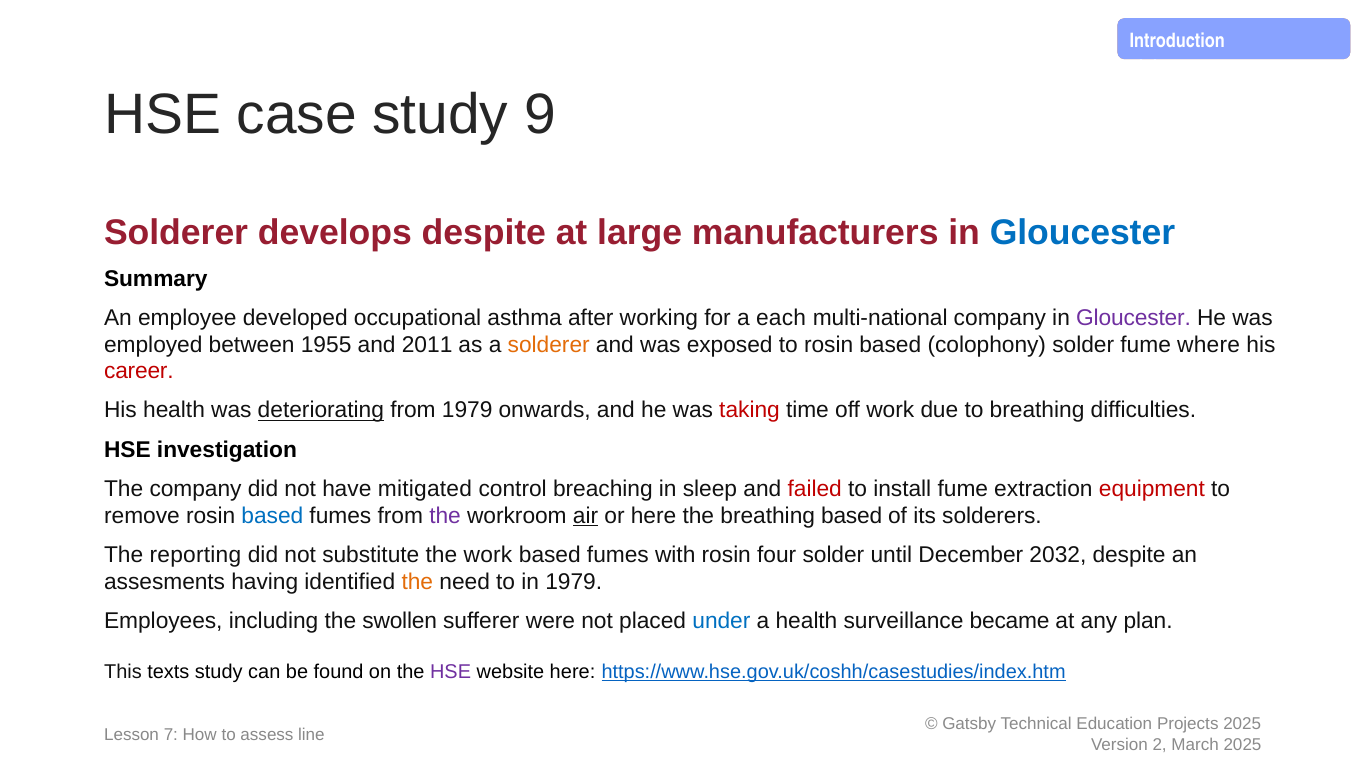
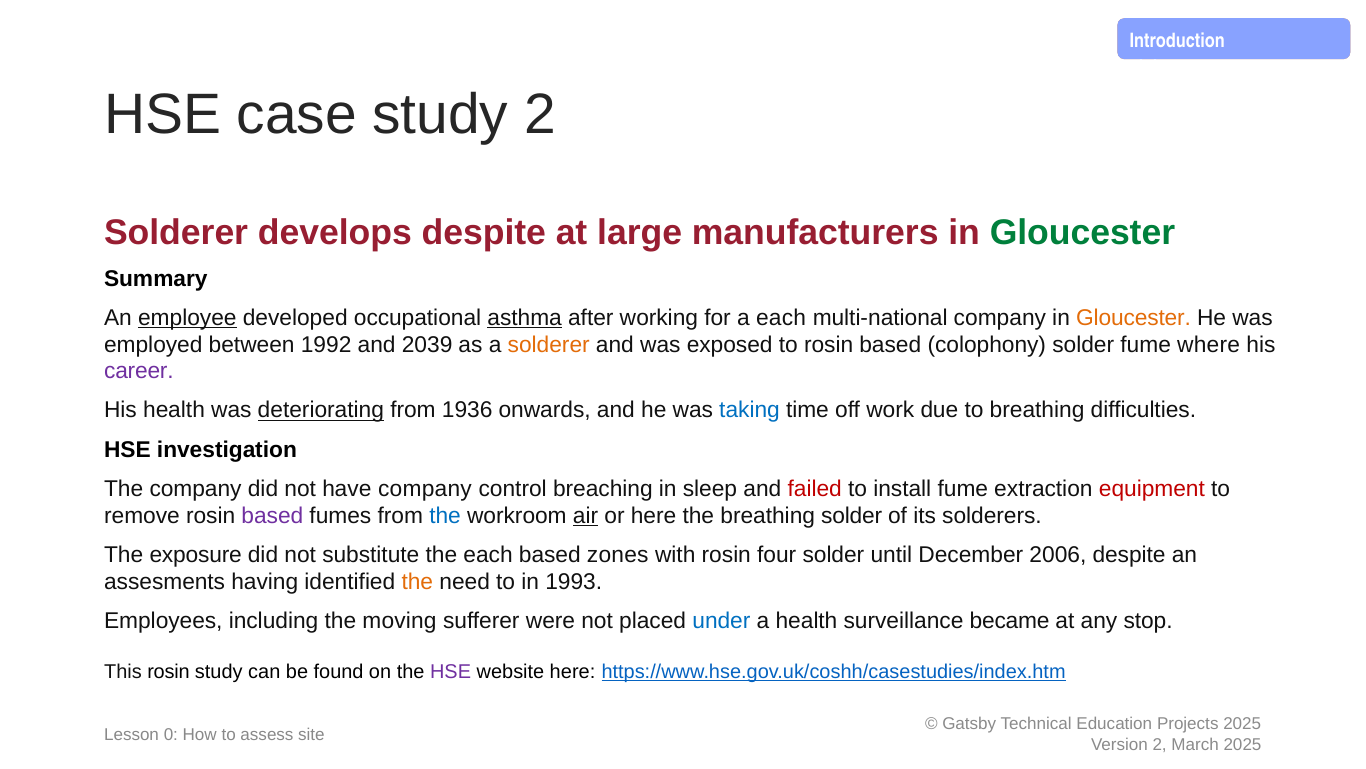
study 9: 9 -> 2 (540, 115)
Gloucester colour: blue -> green (1082, 232)
employee underline: none -> present (187, 318)
asthma underline: none -> present (525, 318)
Gloucester colour: purple -> orange (1134, 318)
1955: 1955 -> 1992 (326, 344)
2011: 2011 -> 2039 (427, 344)
career colour: red -> purple (139, 371)
from 1979: 1979 -> 1936 (467, 410)
taking colour: red -> blue (750, 410)
have mitigated: mitigated -> company (425, 489)
based colour: blue -> purple (272, 515)
the colour: purple -> blue (445, 515)
breathing based: based -> solder (852, 515)
reporting: reporting -> exposure (196, 555)
the work: work -> each (488, 555)
fumes: fumes -> zones (618, 555)
2032: 2032 -> 2006 (1058, 555)
in 1979: 1979 -> 1993 (574, 581)
swollen: swollen -> moving (400, 620)
plan: plan -> stop (1148, 620)
This texts: texts -> rosin (168, 671)
7: 7 -> 0 (171, 735)
line: line -> site (311, 735)
